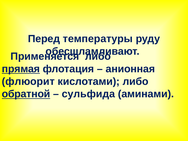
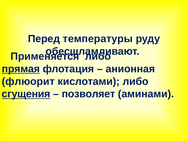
обратной: обратной -> сгущения (26, 94)
сульфида: сульфида -> позволяет (88, 94)
